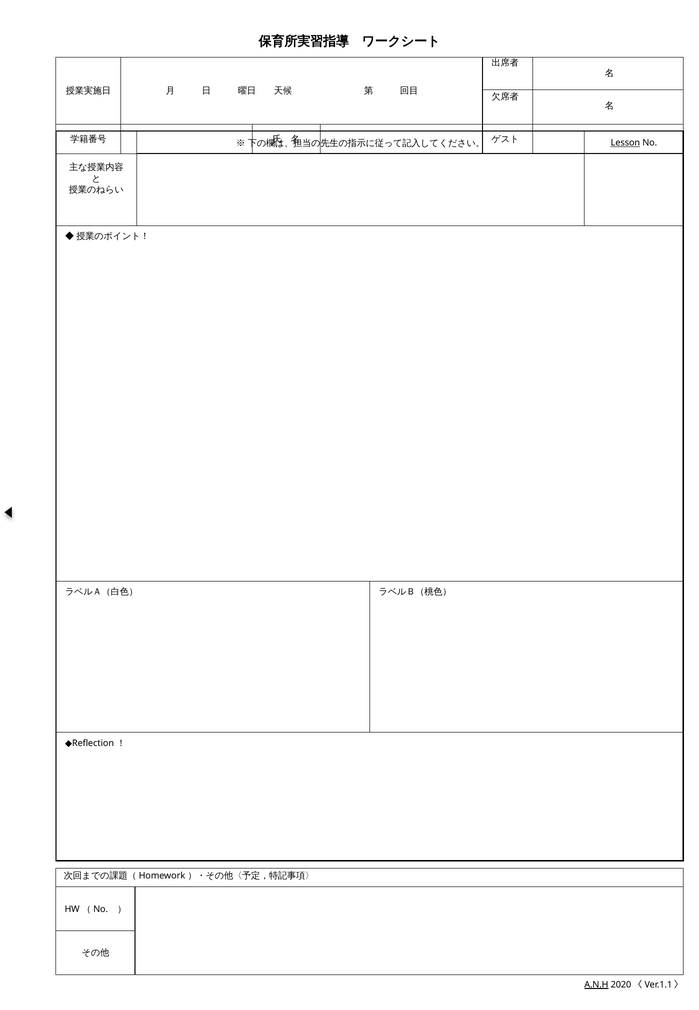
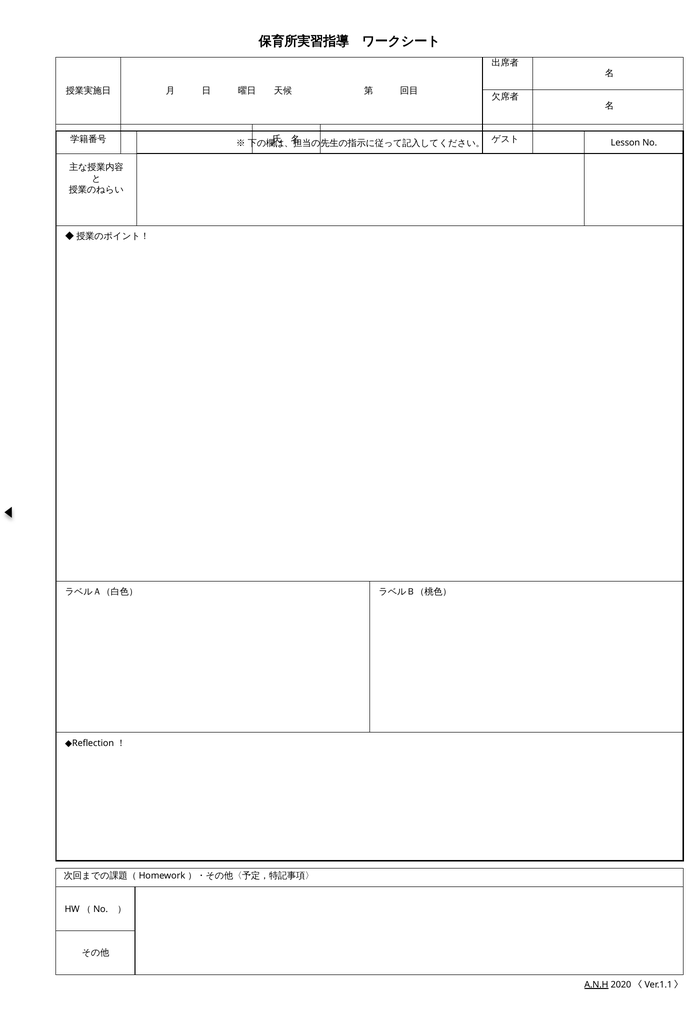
Lesson underline: present -> none (625, 143)
